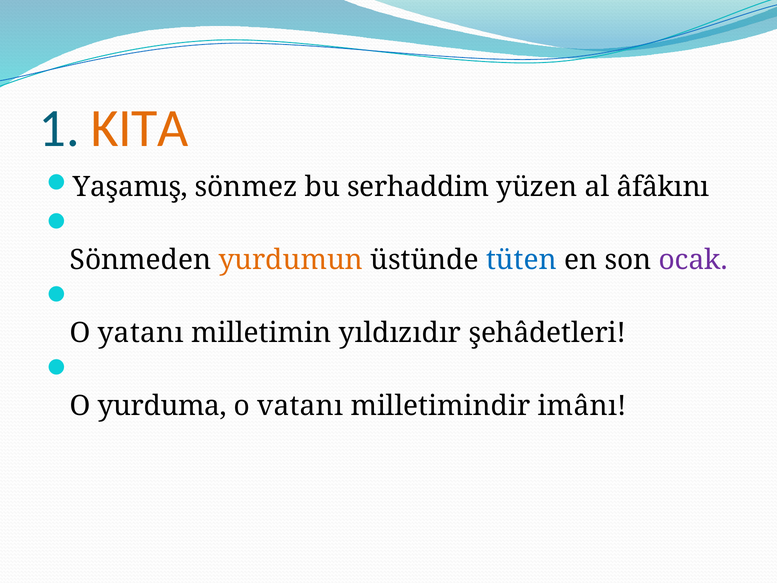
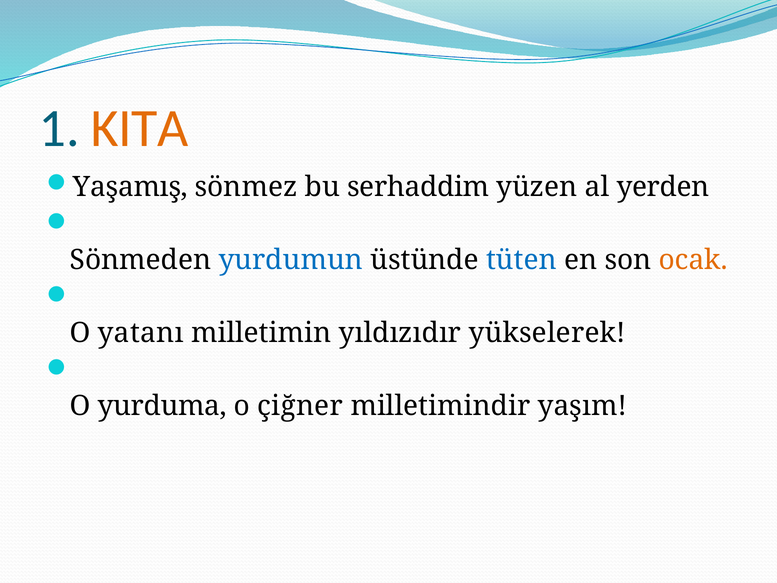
âfâkını: âfâkını -> yerden (663, 187)
yurdumun colour: orange -> blue (291, 260)
ocak colour: purple -> orange (693, 260)
şehâdetleri: şehâdetleri -> yükselerek (547, 333)
vatanı: vatanı -> çiğner (300, 406)
imânı: imânı -> yaşım (582, 406)
